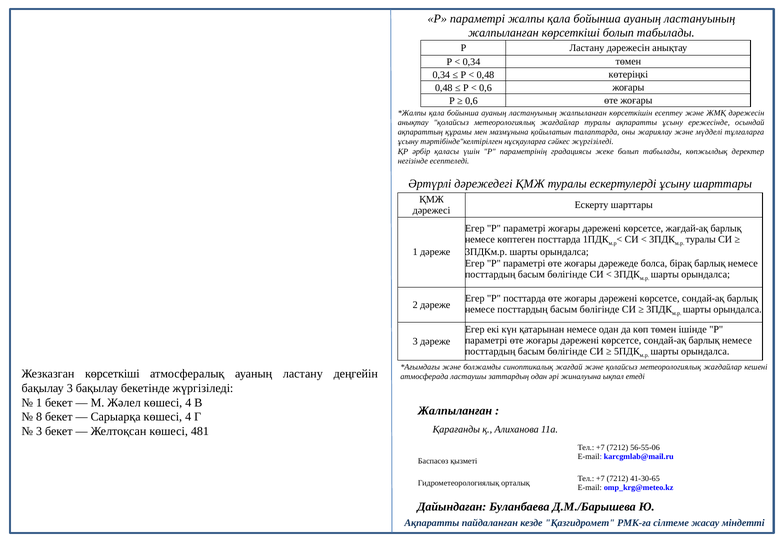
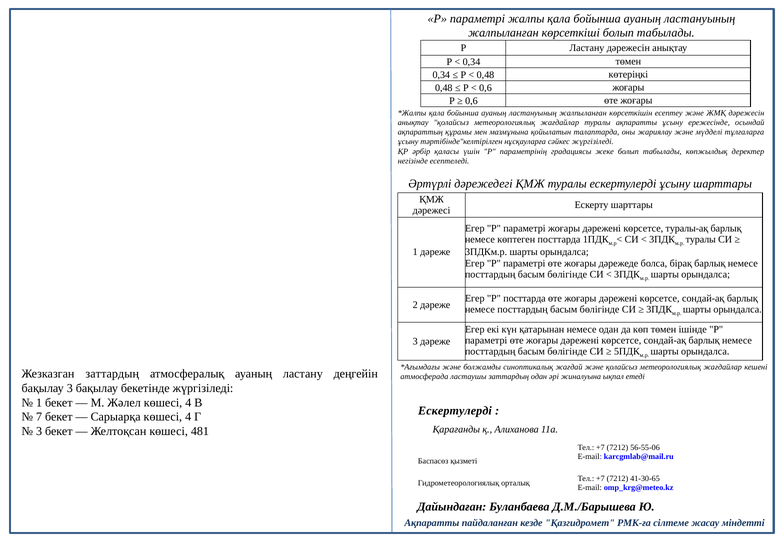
жағдай-ақ: жағдай-ақ -> туралы-ақ (687, 229)
Жезказган көрсеткіші: көрсеткіші -> заттардың (112, 374)
Жалпыланған: Жалпыланған -> Ескертулерді (455, 411)
8: 8 -> 7 (39, 418)
